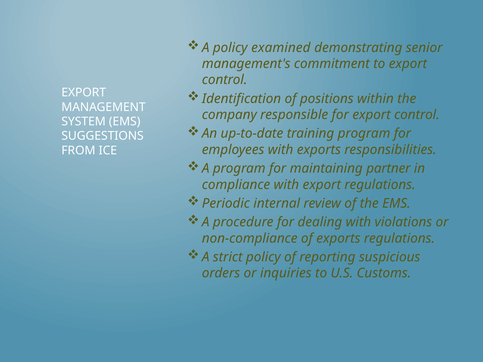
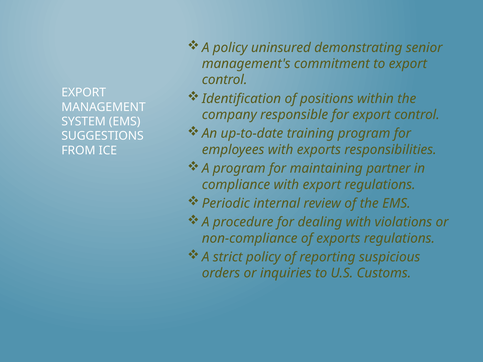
examined: examined -> uninsured (281, 48)
